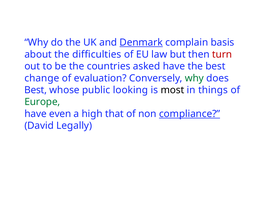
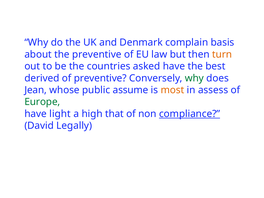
Denmark underline: present -> none (141, 42)
the difficulties: difficulties -> preventive (97, 54)
turn colour: red -> orange (222, 54)
change: change -> derived (42, 78)
of evaluation: evaluation -> preventive (100, 78)
Best: Best -> Jean (36, 90)
looking: looking -> assume (131, 90)
most colour: black -> orange (172, 90)
things: things -> assess (213, 90)
even: even -> light (60, 114)
